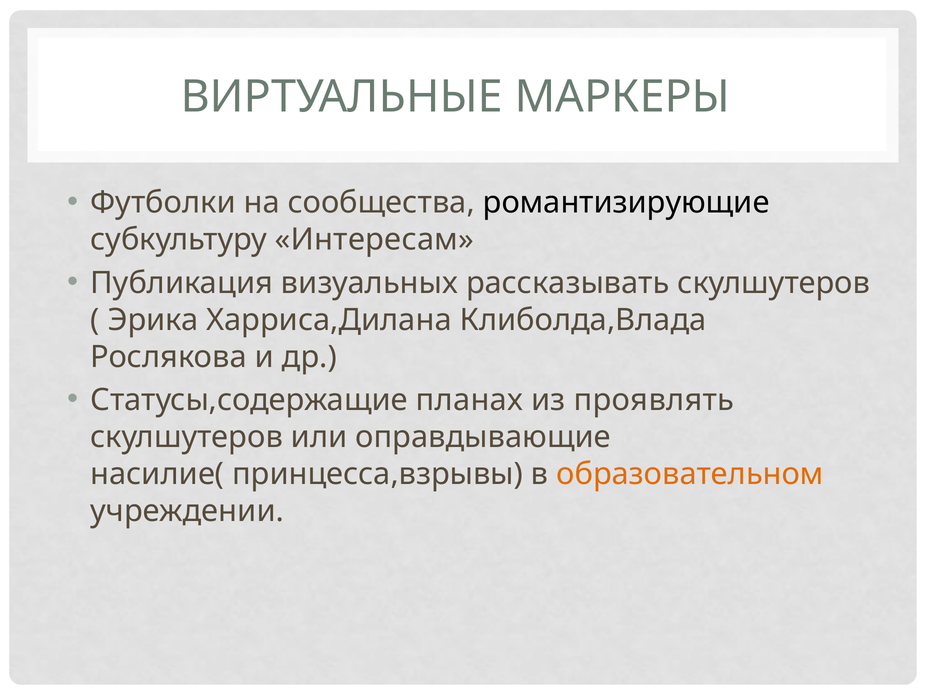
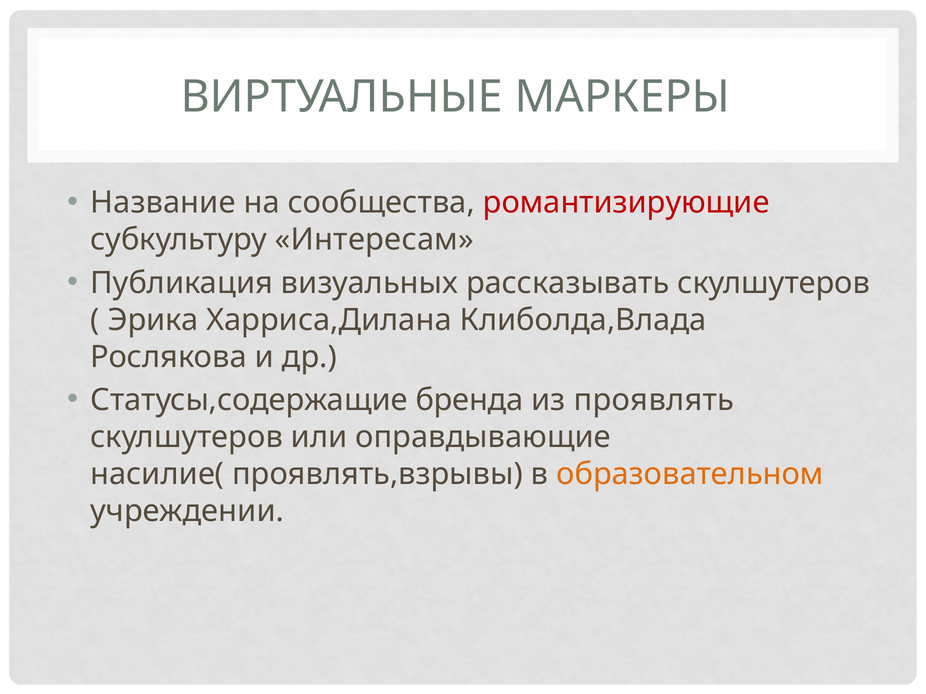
Футболки: Футболки -> Название (163, 203)
романтизирующие colour: black -> red (626, 203)
планах: планах -> бренда (470, 400)
принцесса,взрывы: принцесса,взрывы -> проявлять,взрывы (378, 474)
